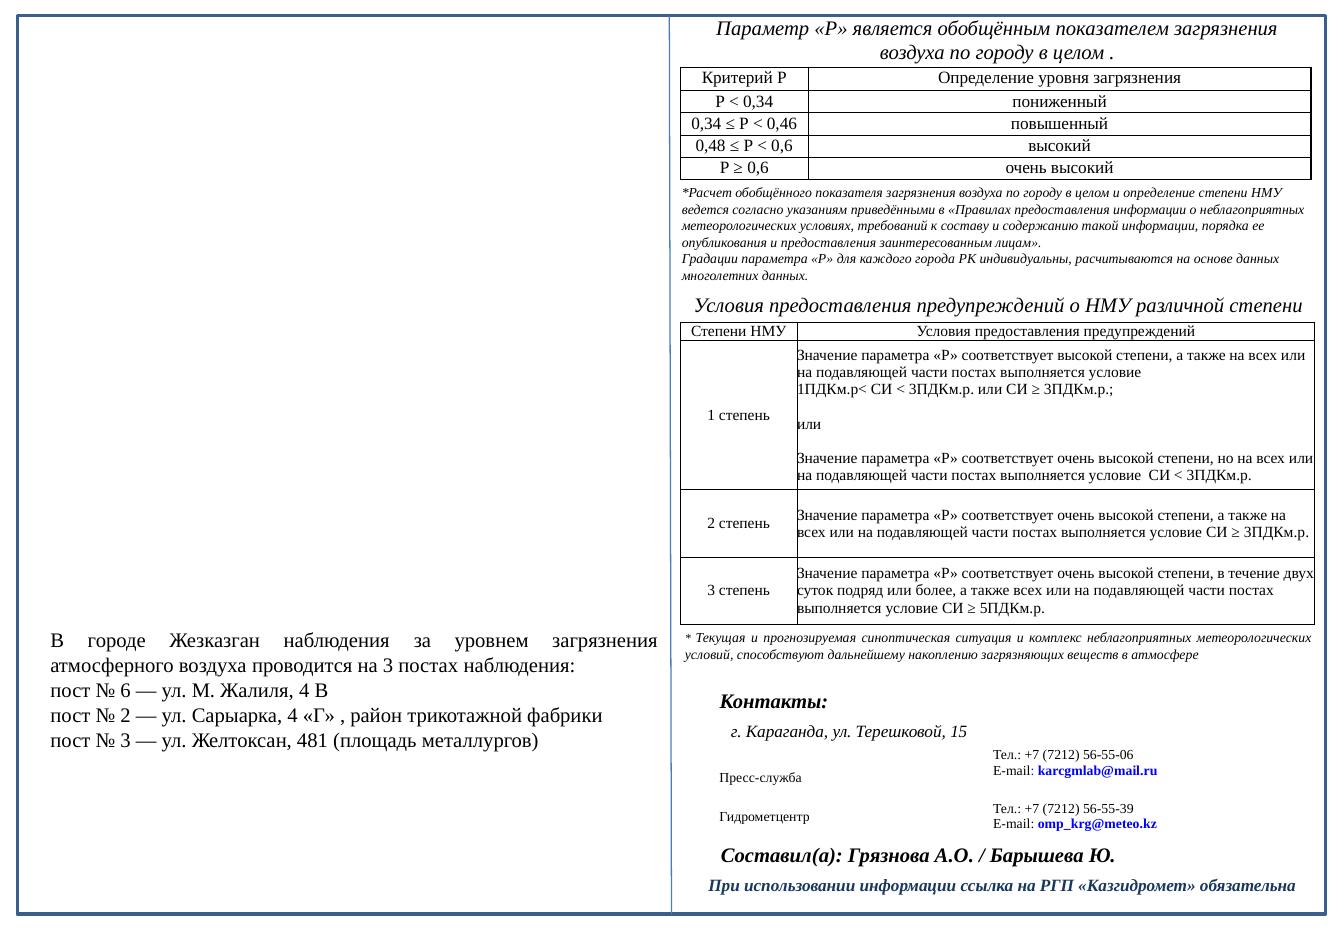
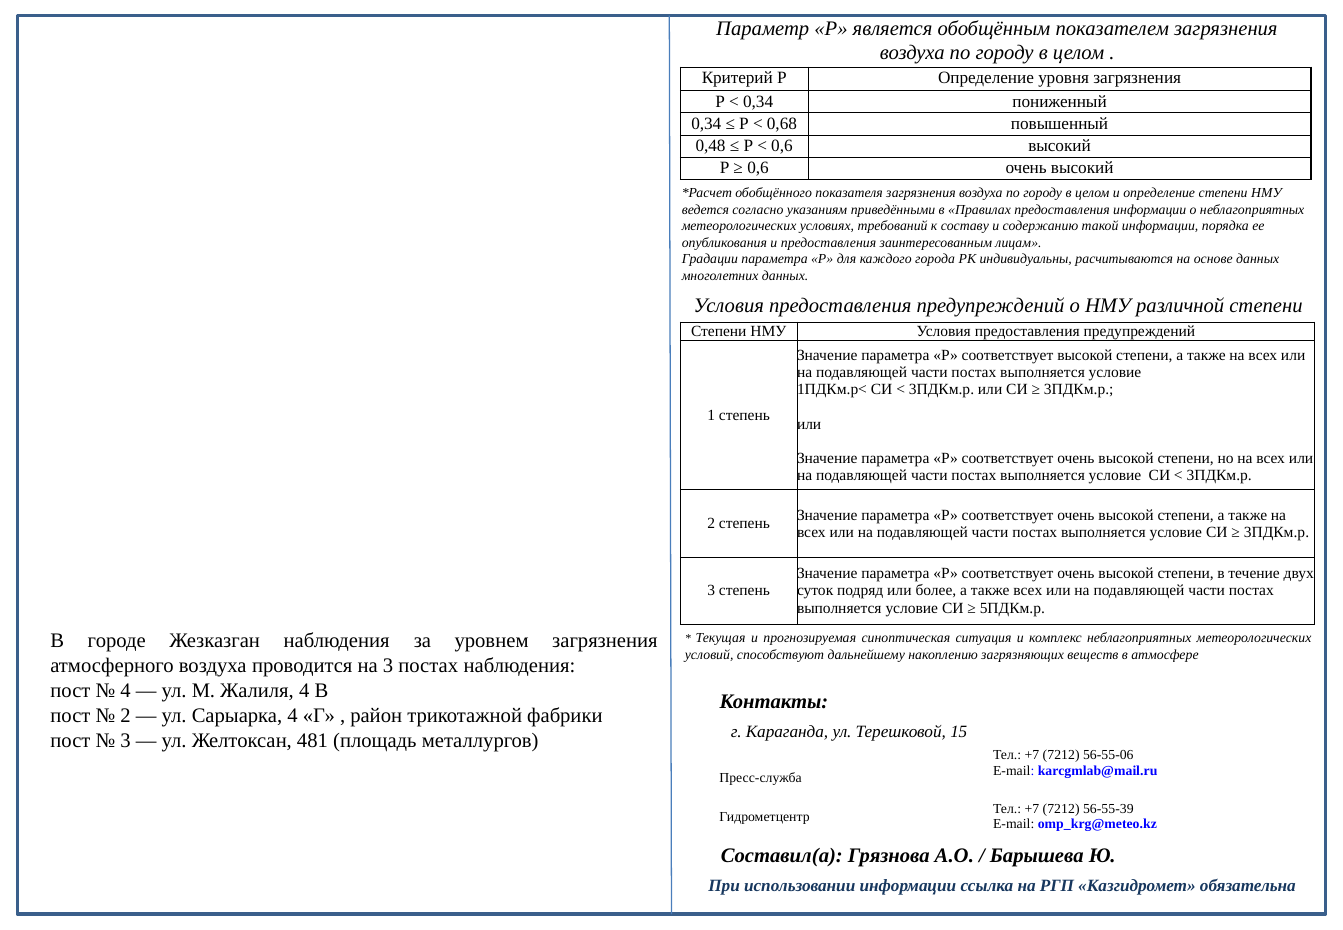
0,46: 0,46 -> 0,68 (782, 124)
6: 6 -> 4 (126, 691)
